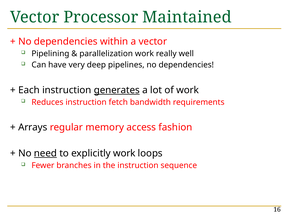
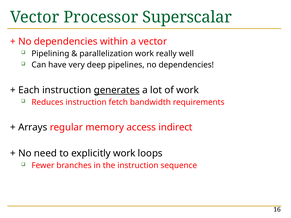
Maintained: Maintained -> Superscalar (187, 17)
fashion: fashion -> indirect (176, 127)
need underline: present -> none (45, 154)
